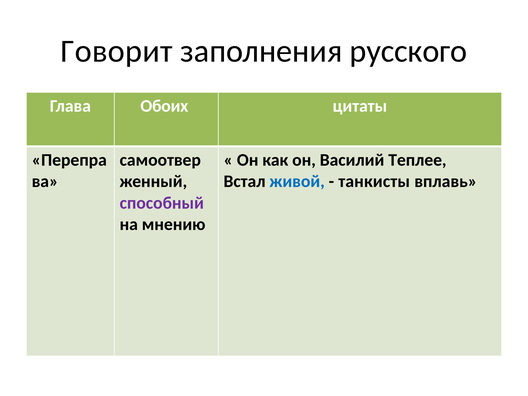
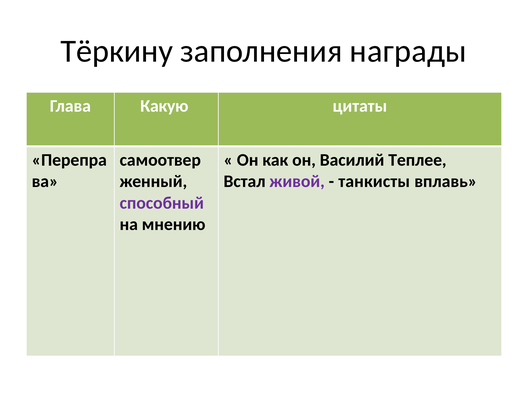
Говорит: Говорит -> Тёркину (117, 51)
русского: русского -> награды (408, 51)
Обоих: Обоих -> Какую (164, 106)
живой colour: blue -> purple (297, 181)
